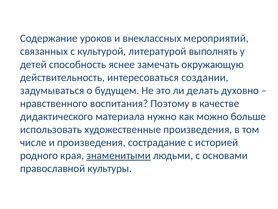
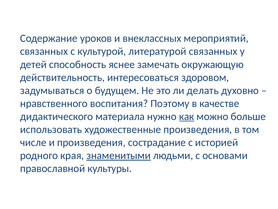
литературой выполнять: выполнять -> связанных (213, 51)
создании: создании -> здоровом (205, 77)
как underline: none -> present (187, 116)
